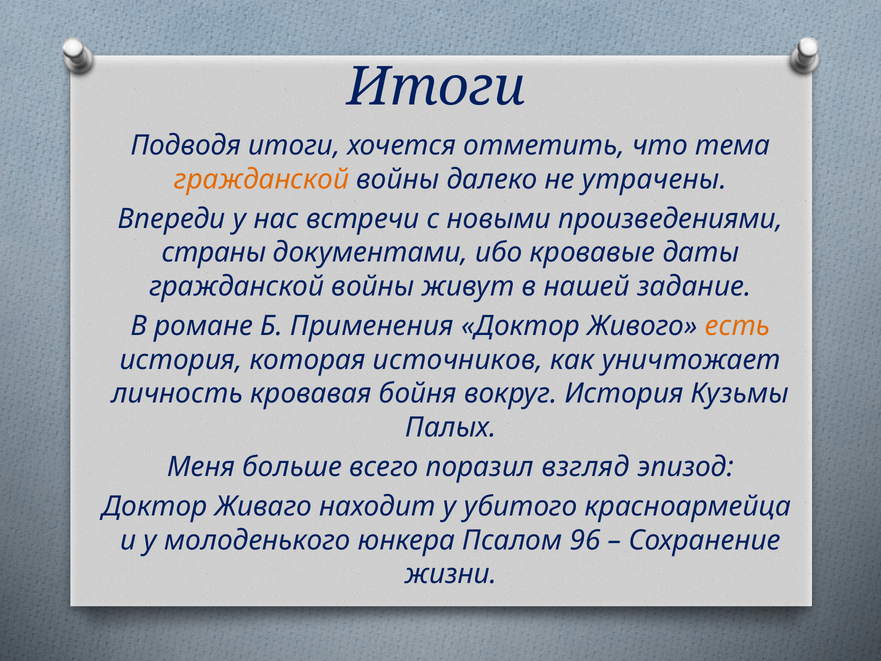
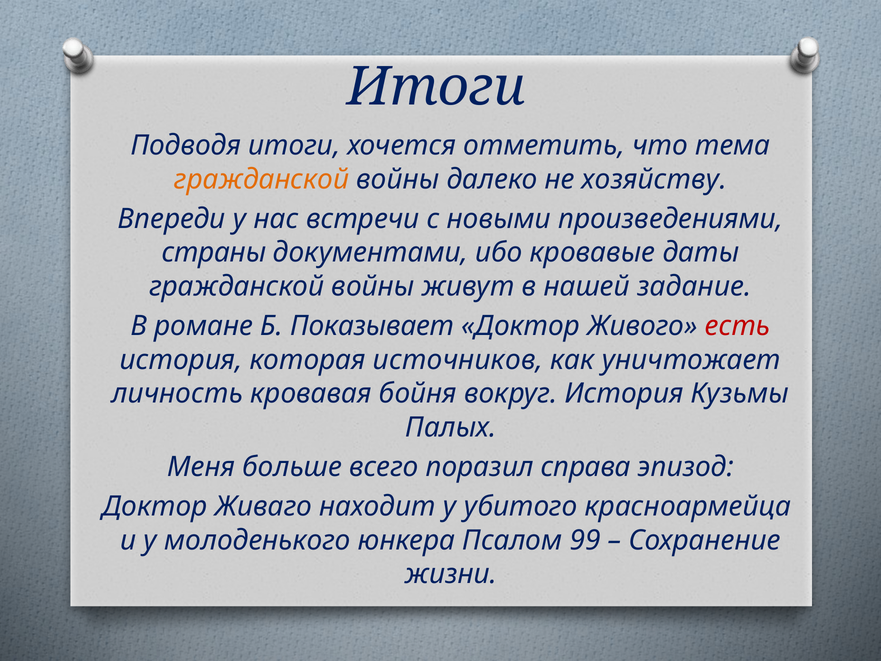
утрачены: утрачены -> хозяйству (654, 179)
Применения: Применения -> Показывает (372, 326)
есть colour: orange -> red (738, 326)
взгляд: взгляд -> справа (586, 467)
96: 96 -> 99 (585, 540)
